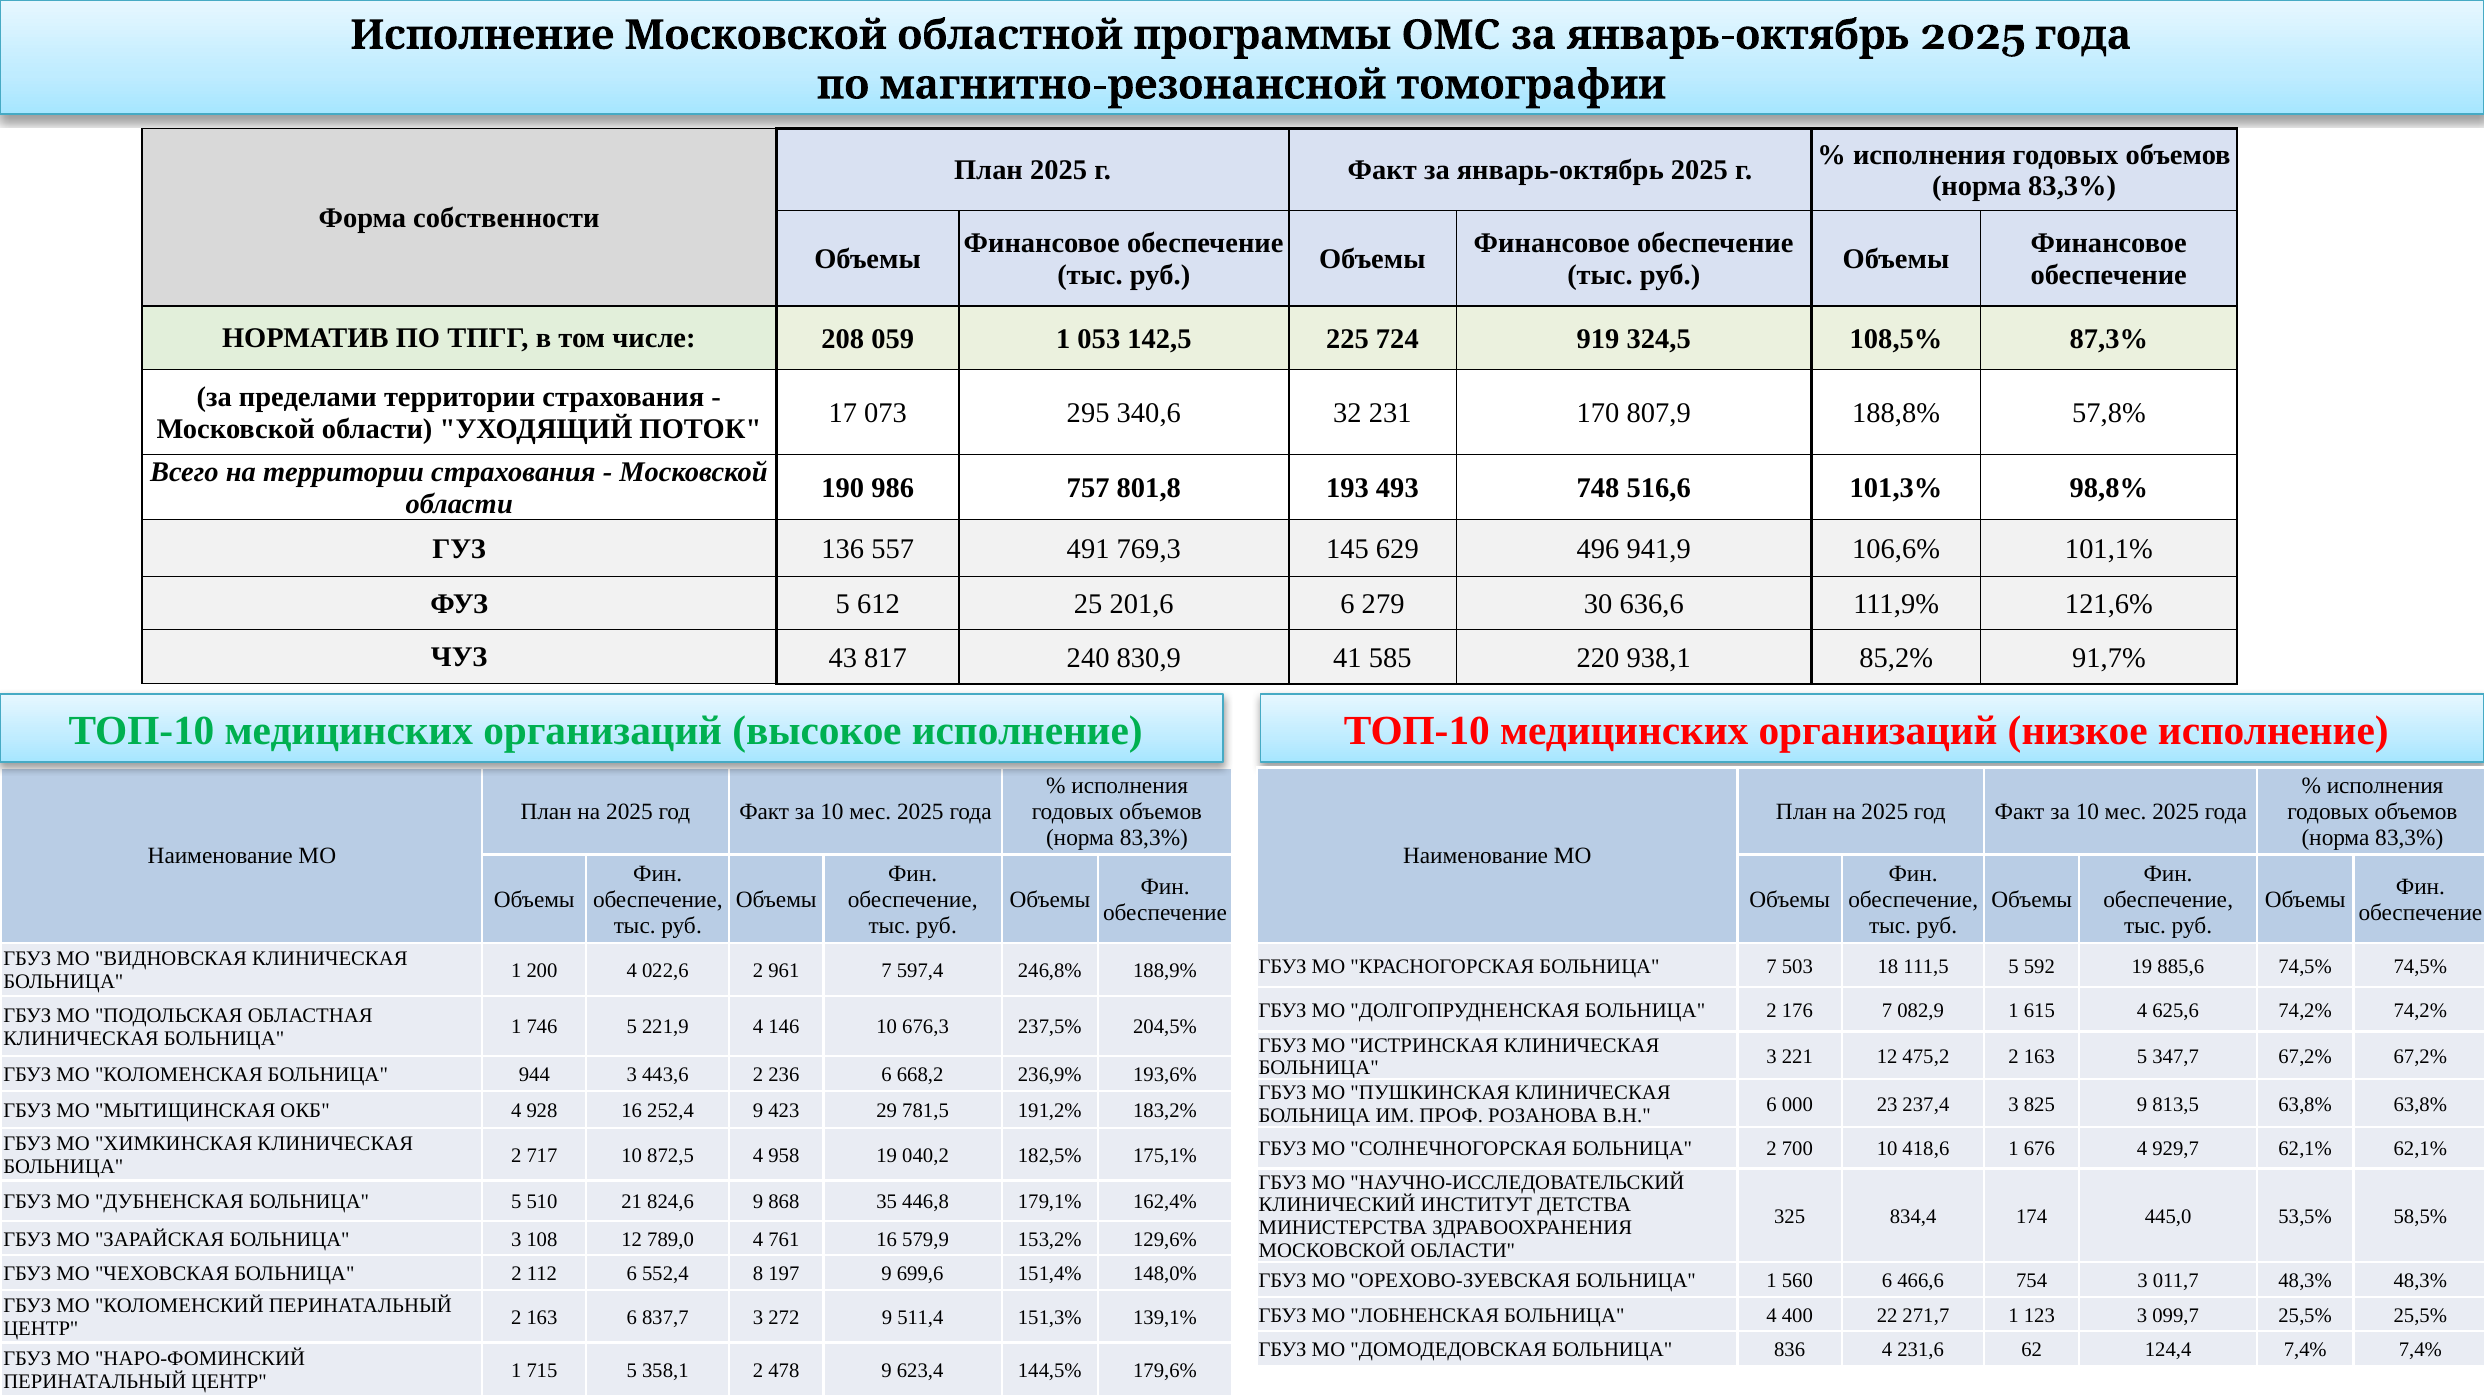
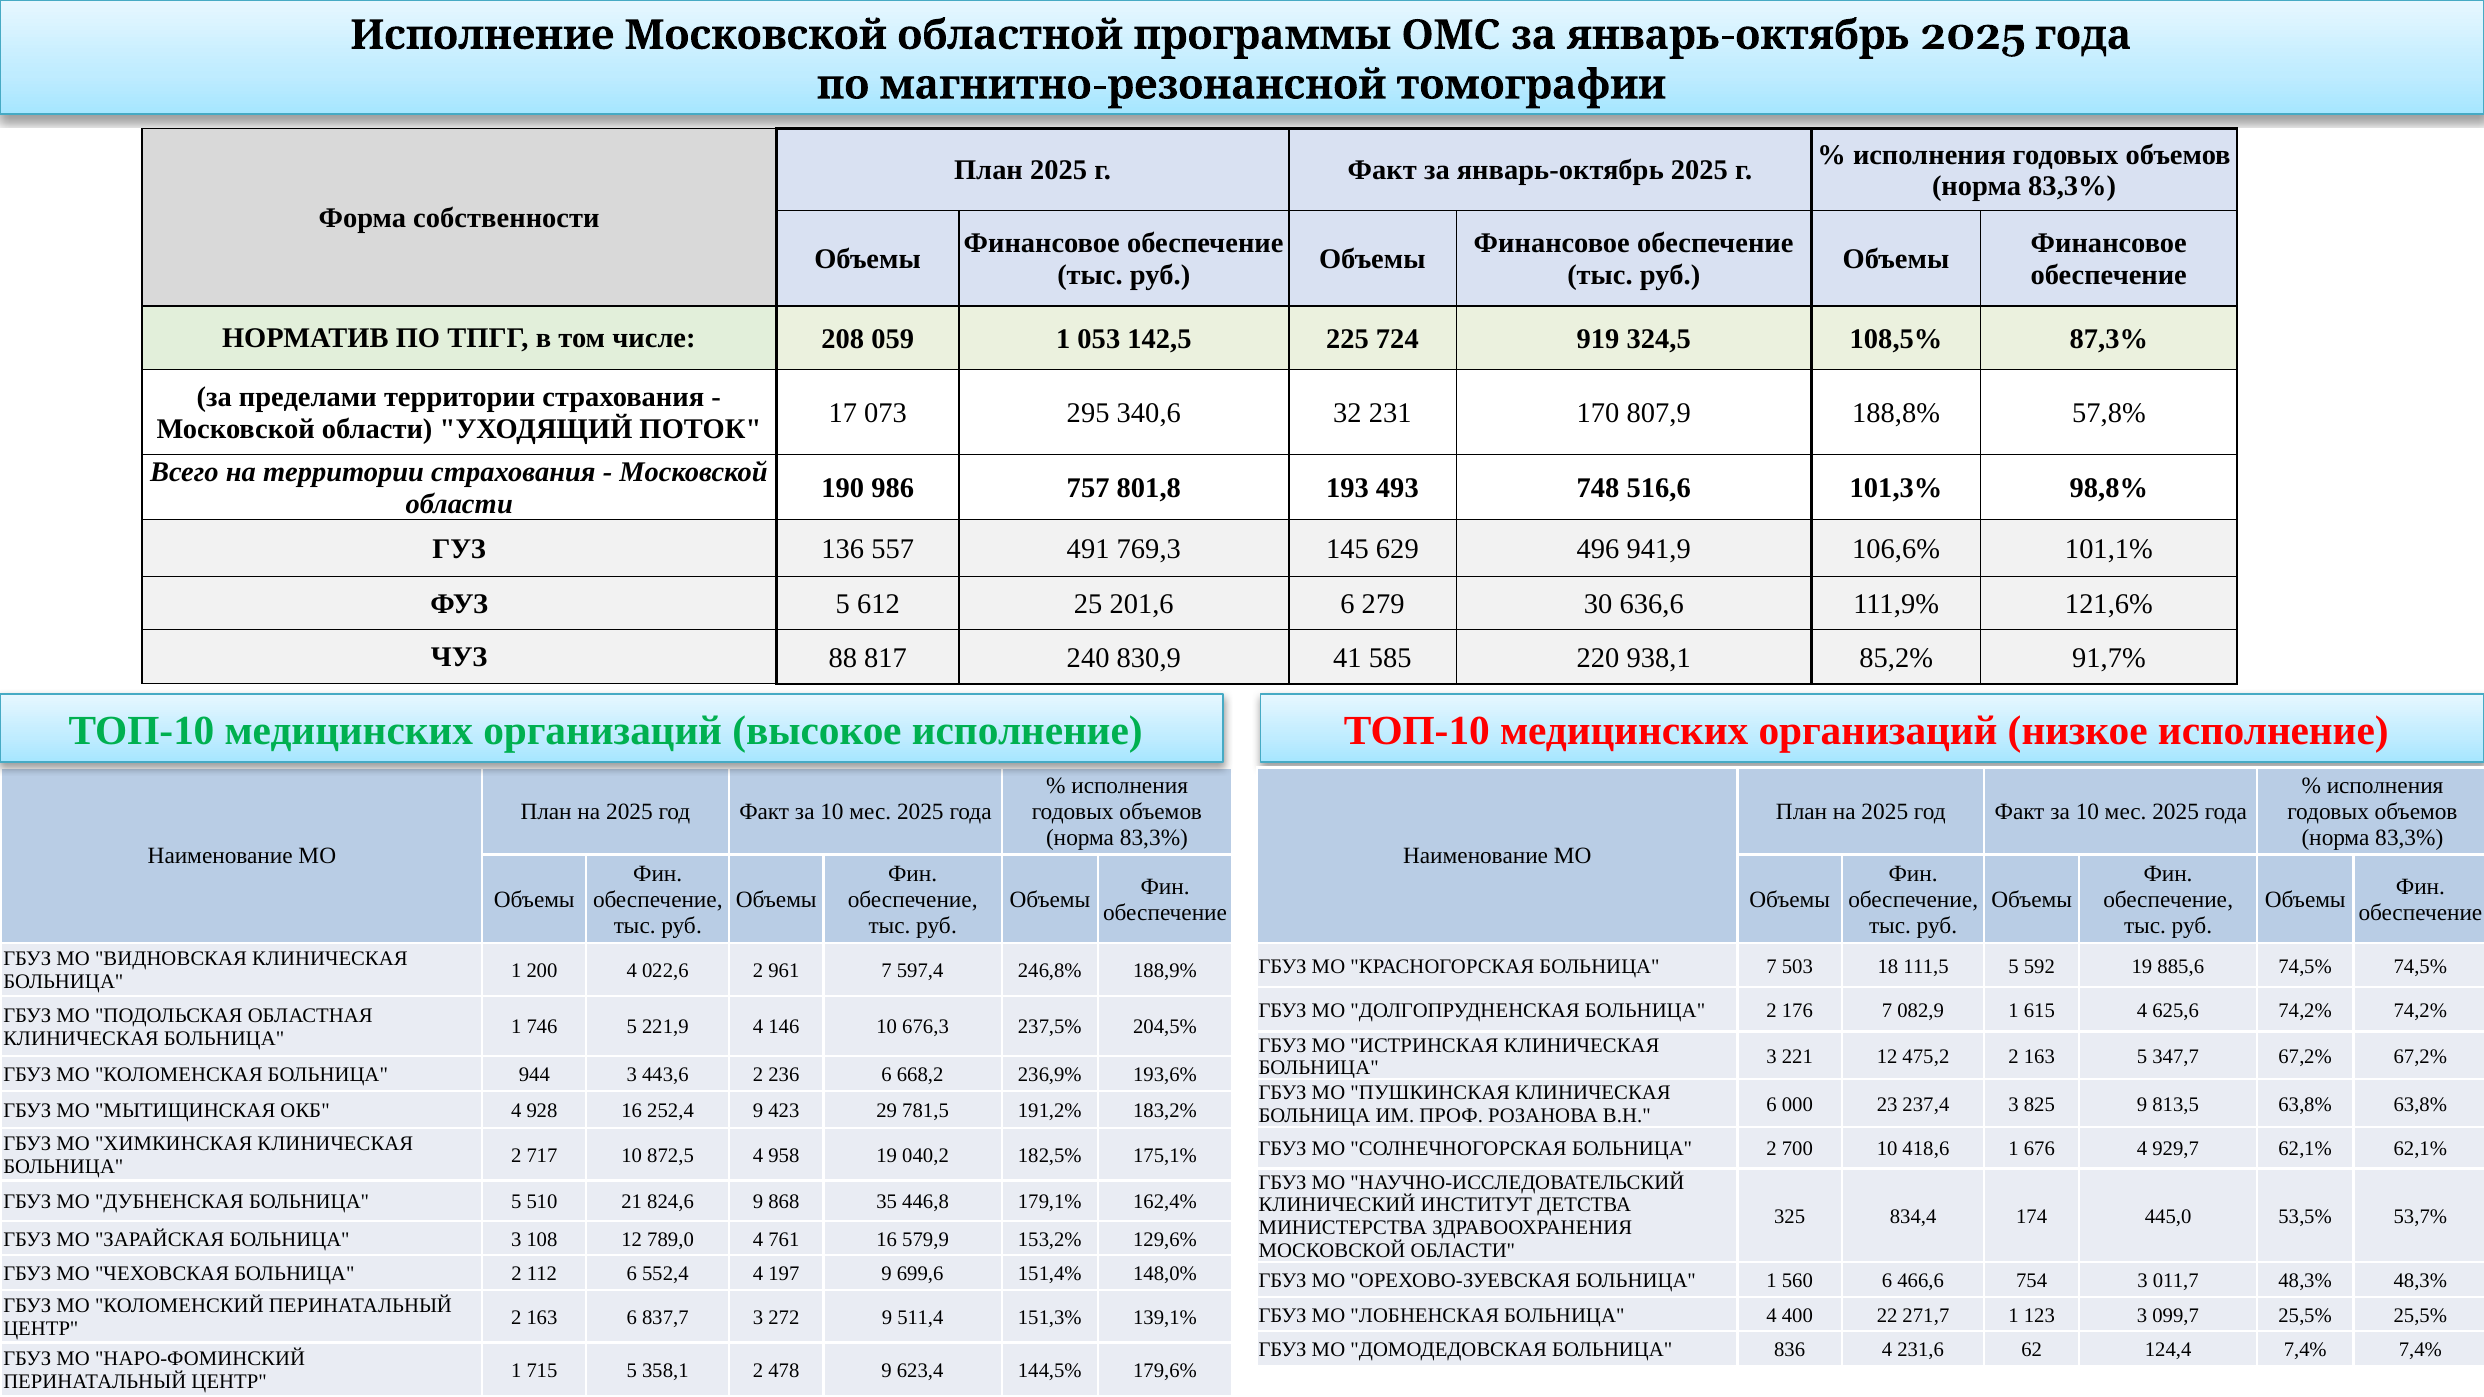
43: 43 -> 88 (843, 658)
58,5%: 58,5% -> 53,7% (2420, 1217)
552,4 8: 8 -> 4 (758, 1274)
